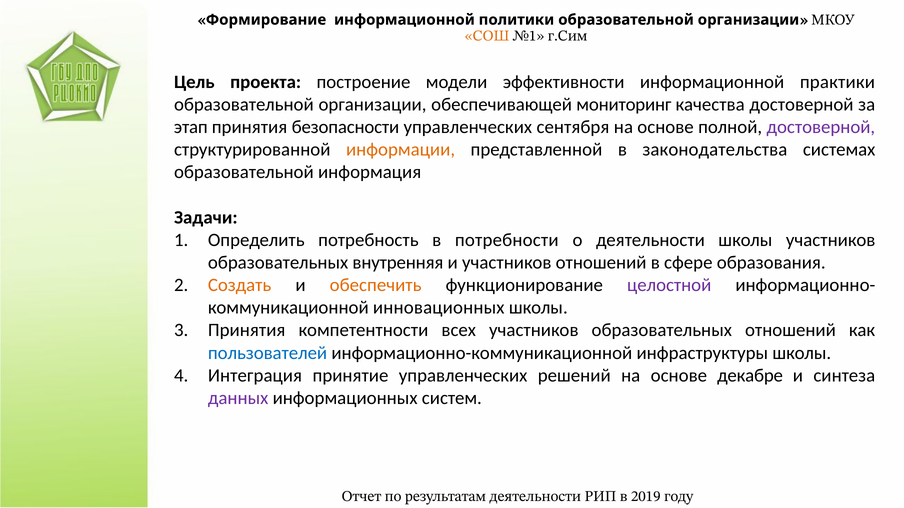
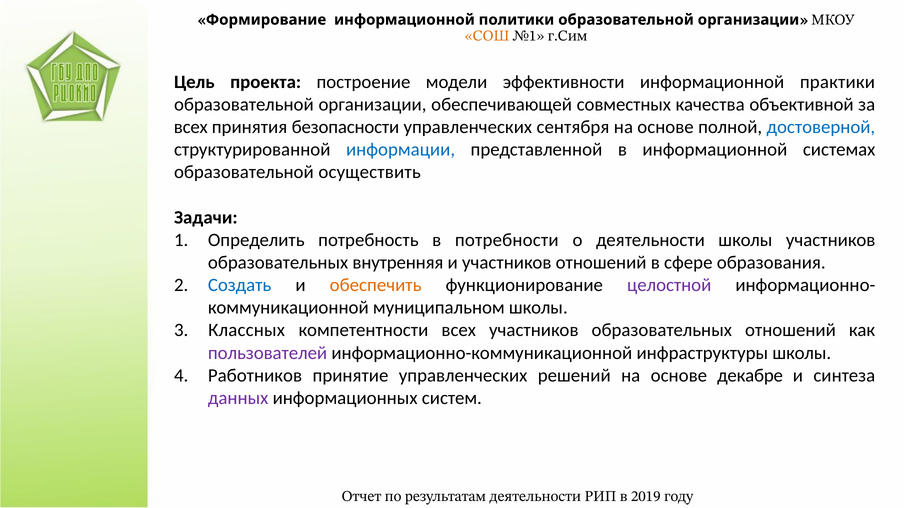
мониторинг: мониторинг -> совместных (624, 105)
качества достоверной: достоверной -> объективной (801, 105)
этап: этап -> всех (191, 127)
достоверной colour: purple -> blue (821, 127)
информации colour: orange -> blue (401, 150)
в законодательства: законодательства -> информационной (715, 150)
информация: информация -> осуществить (370, 172)
Создать colour: orange -> blue (240, 285)
инновационных: инновационных -> муниципальном (439, 308)
Принятия: Принятия -> Классных (247, 331)
пользователей colour: blue -> purple (268, 353)
Интеграция: Интеграция -> Работников (255, 376)
